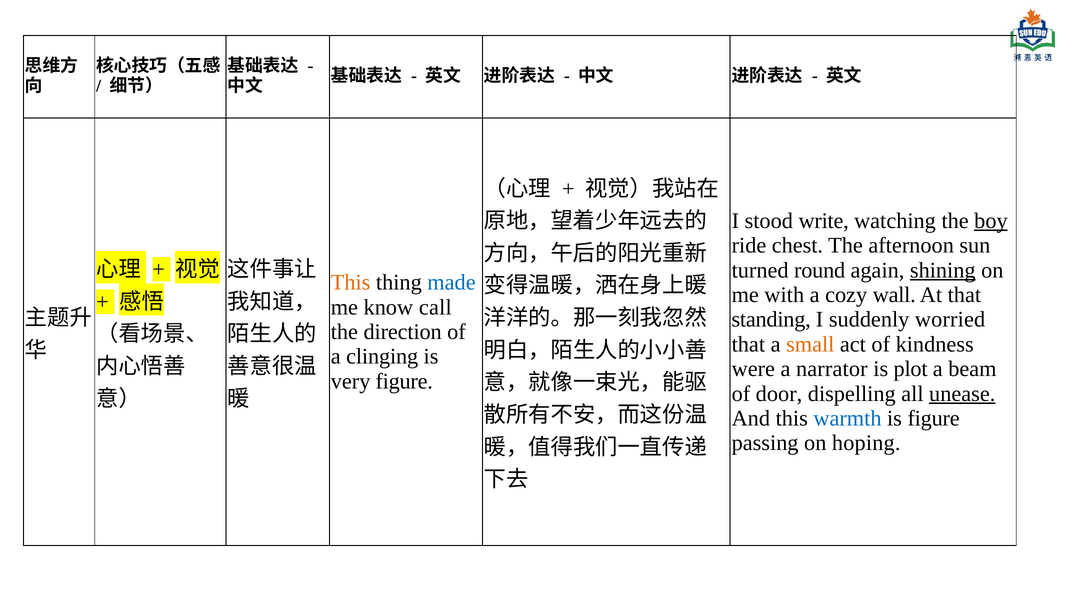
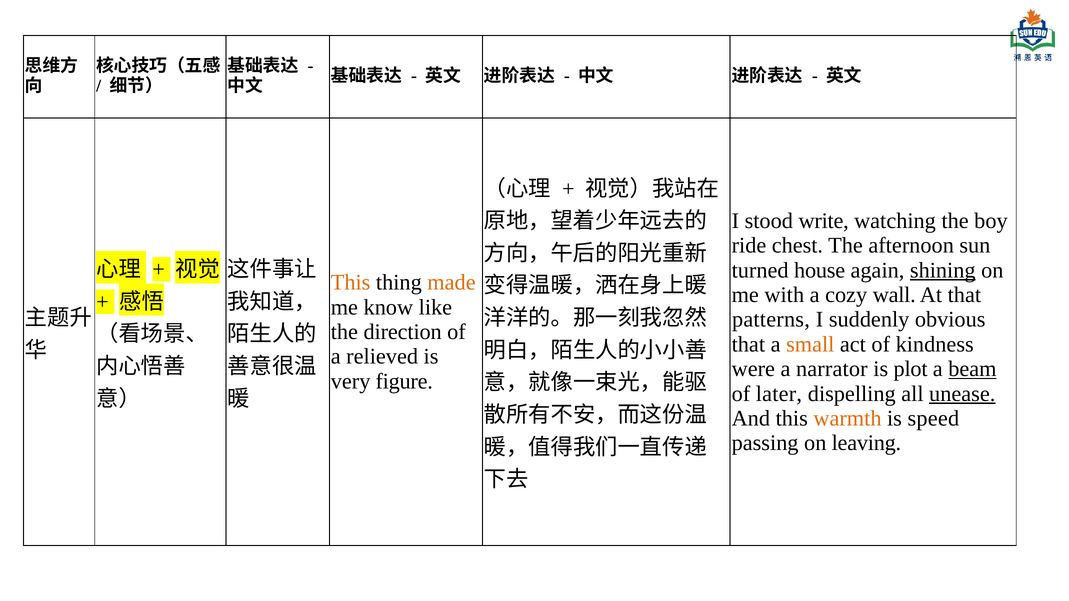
boy underline: present -> none (991, 221)
round: round -> house (820, 270)
made colour: blue -> orange (451, 283)
call: call -> like (435, 307)
standing: standing -> patterns (771, 320)
worried: worried -> obvious (950, 320)
clinging: clinging -> relieved (382, 357)
beam underline: none -> present (972, 369)
door: door -> later (779, 394)
warmth colour: blue -> orange (847, 419)
is figure: figure -> speed (933, 419)
hoping: hoping -> leaving (866, 443)
